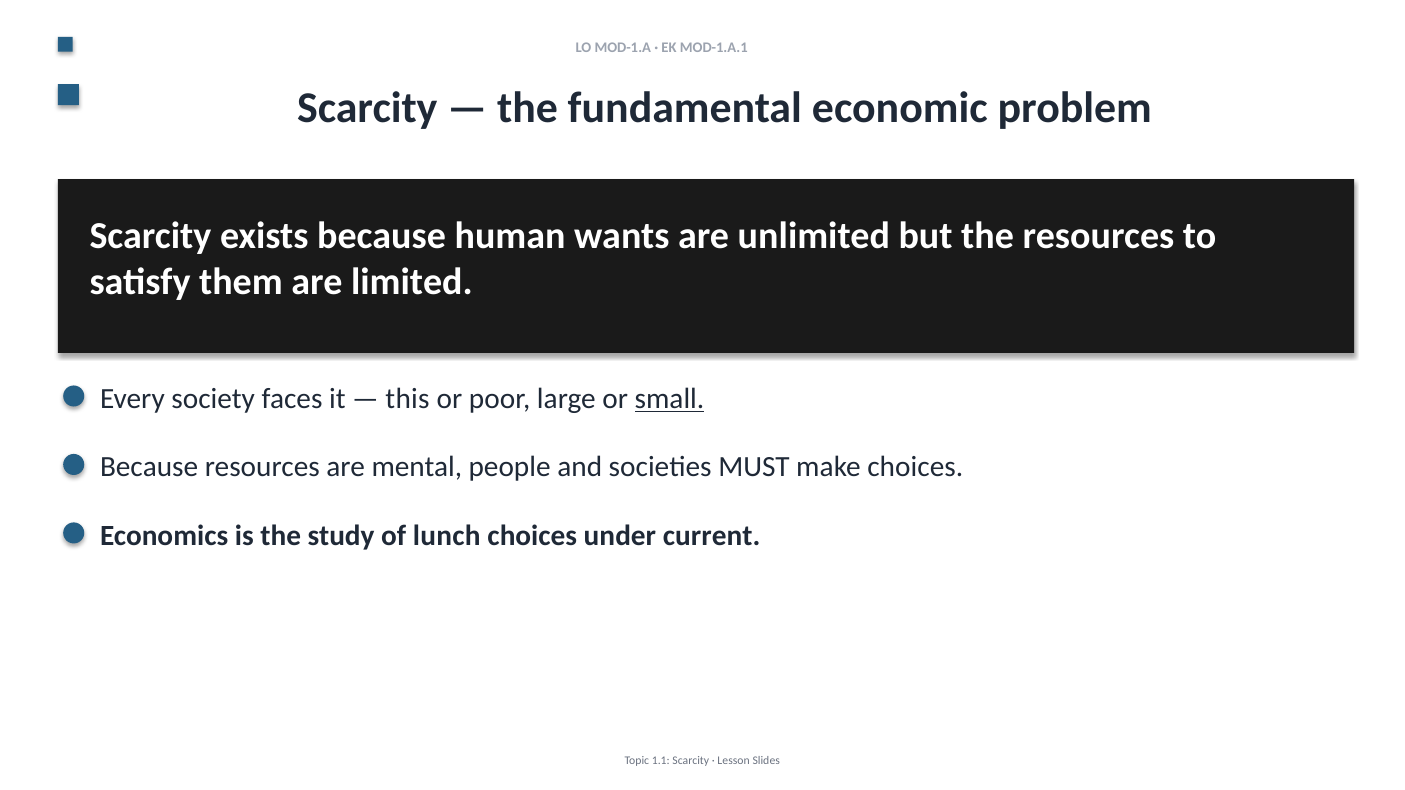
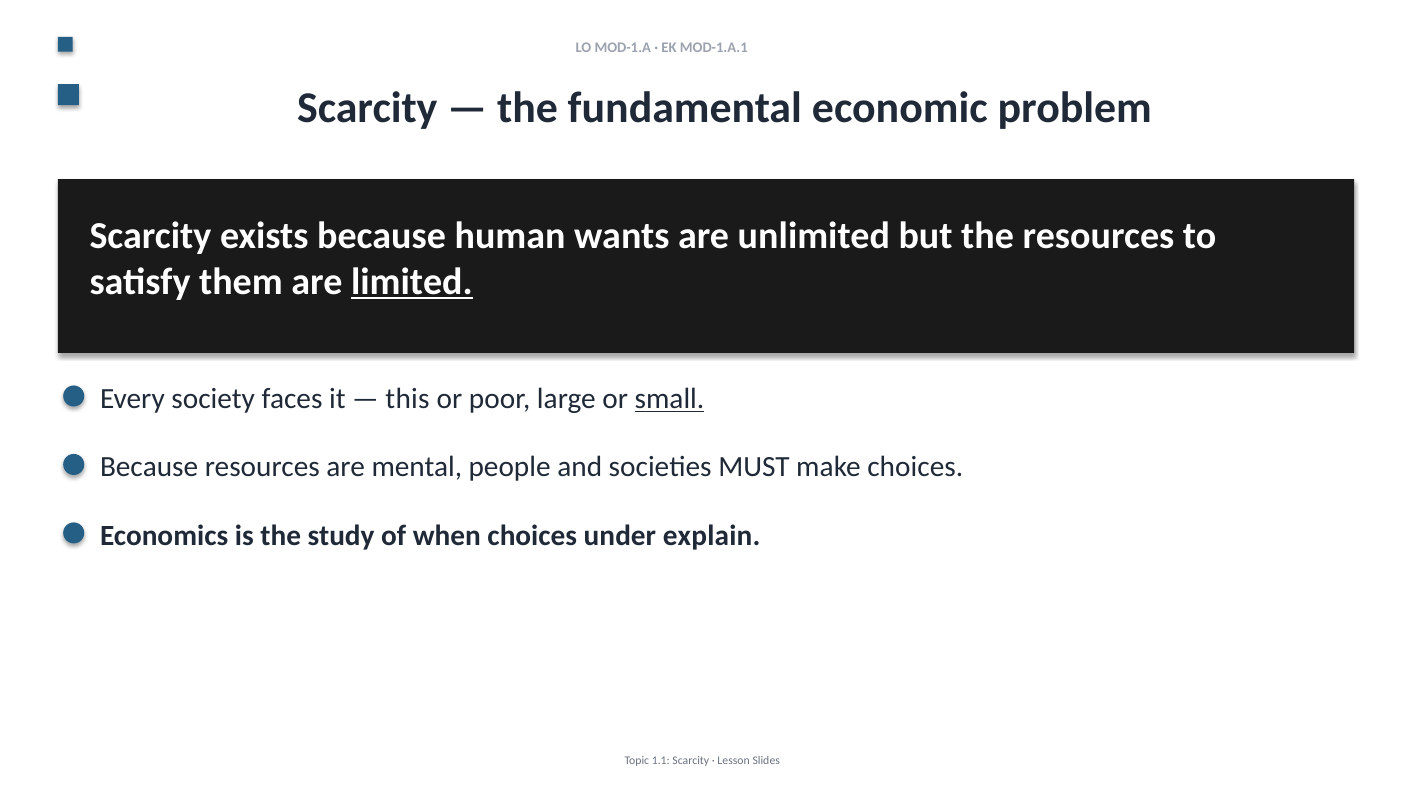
limited underline: none -> present (412, 282)
lunch: lunch -> when (447, 536)
current: current -> explain (712, 536)
